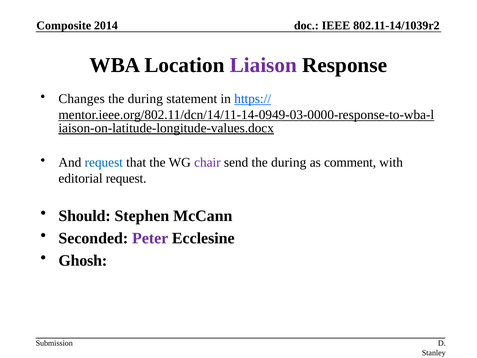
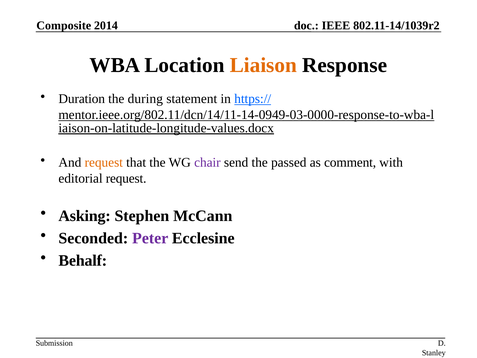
Liaison colour: purple -> orange (263, 65)
Changes: Changes -> Duration (82, 99)
request colour: blue -> orange (104, 162)
send the during: during -> passed (289, 162)
Should: Should -> Asking (85, 216)
Ghosh: Ghosh -> Behalf (83, 260)
